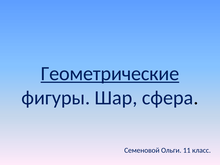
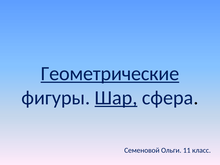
Шар underline: none -> present (116, 98)
